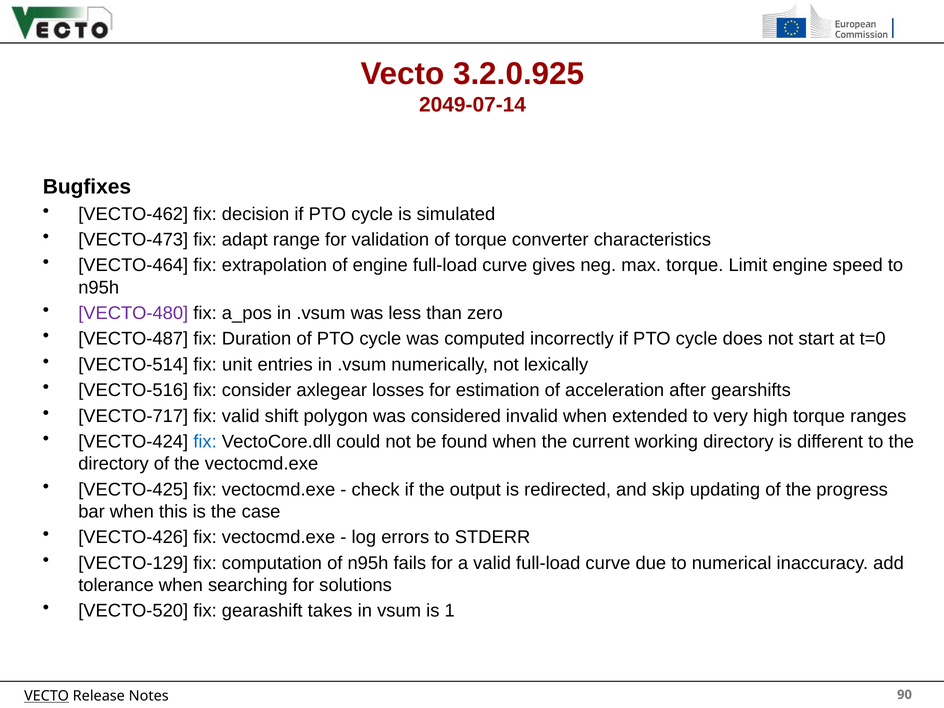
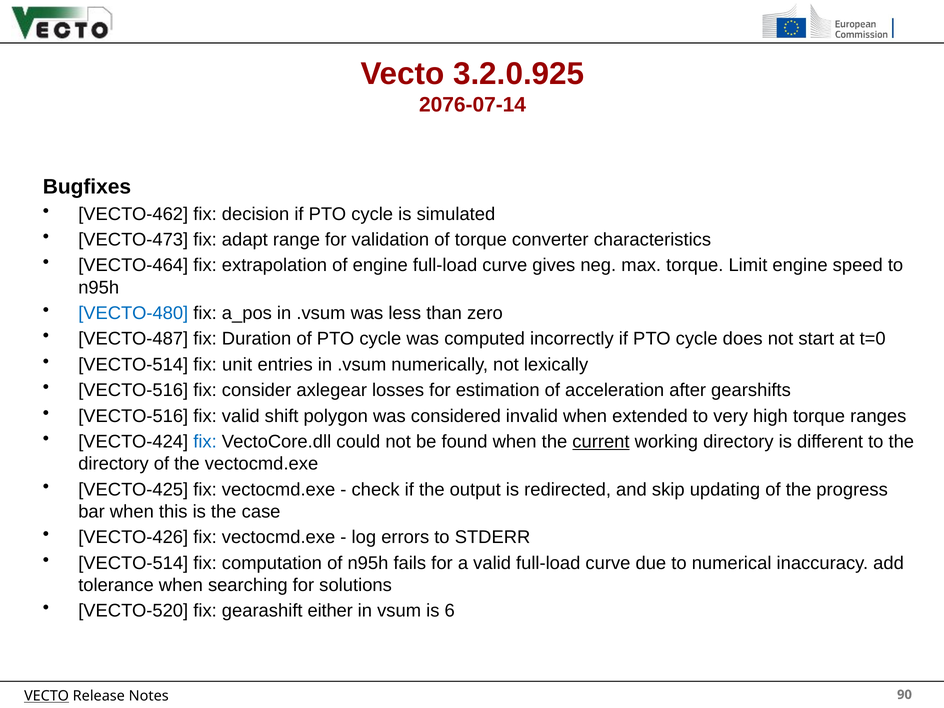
2049-07-14: 2049-07-14 -> 2076-07-14 (473, 105)
VECTO-480 colour: purple -> blue (133, 313)
VECTO-717: VECTO-717 -> VECTO-516 (133, 416)
current underline: none -> present (601, 442)
VECTO-129: VECTO-129 -> VECTO-514 (133, 563)
takes: takes -> either (330, 611)
1: 1 -> 6 (450, 611)
